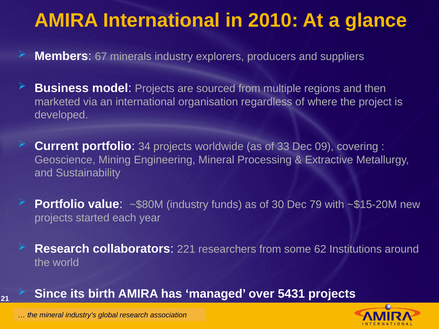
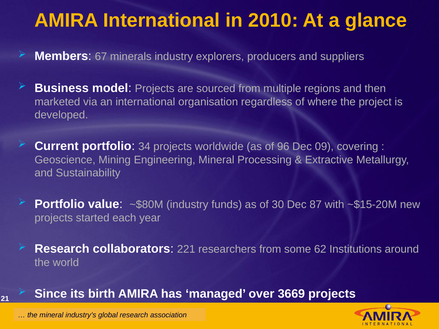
33: 33 -> 96 (283, 147)
79: 79 -> 87 (316, 205)
5431: 5431 -> 3669 (291, 294)
